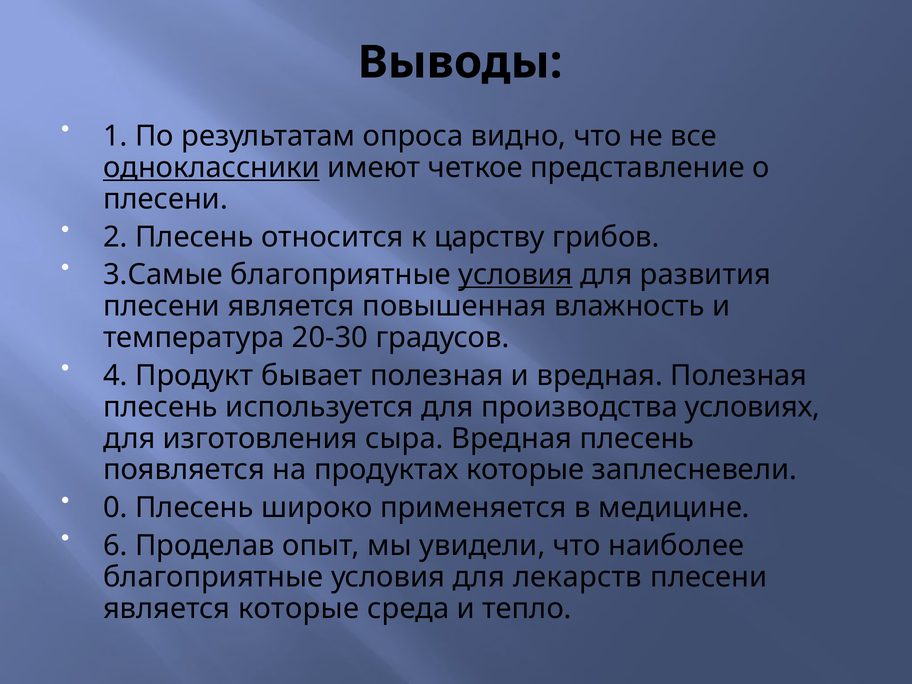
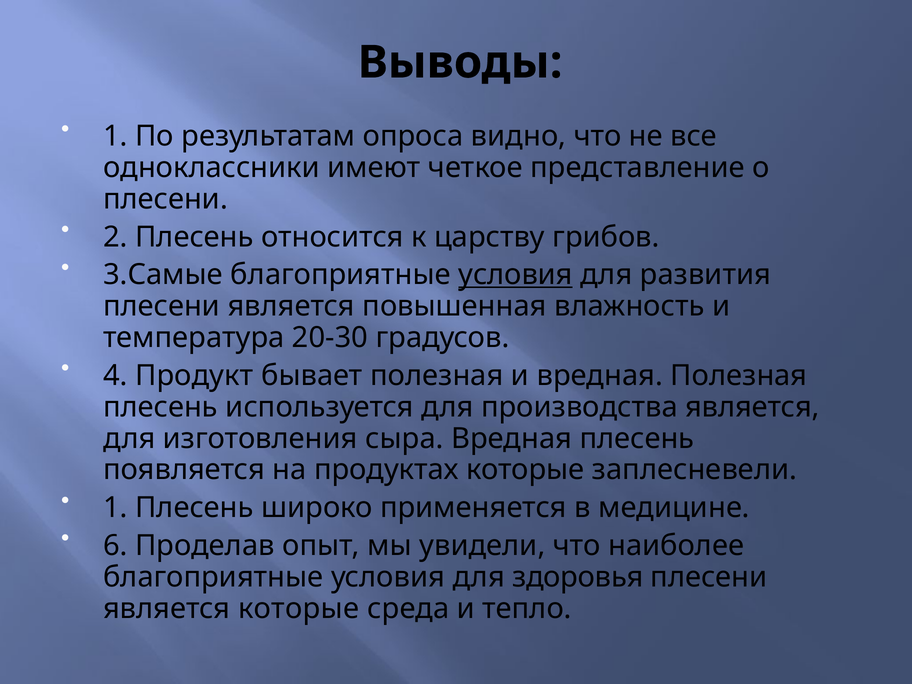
одноклассники underline: present -> none (211, 168)
производства условиях: условиях -> является (752, 407)
0: 0 -> 1 (115, 508)
лекарств: лекарств -> здоровья (578, 577)
